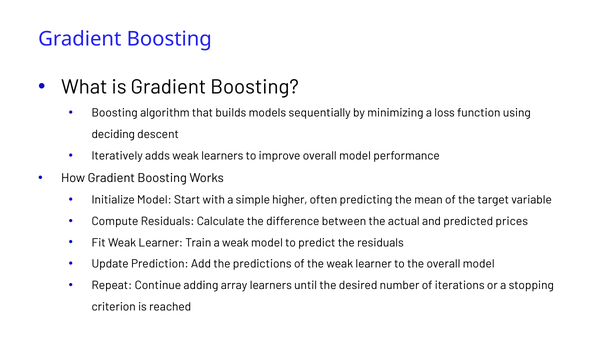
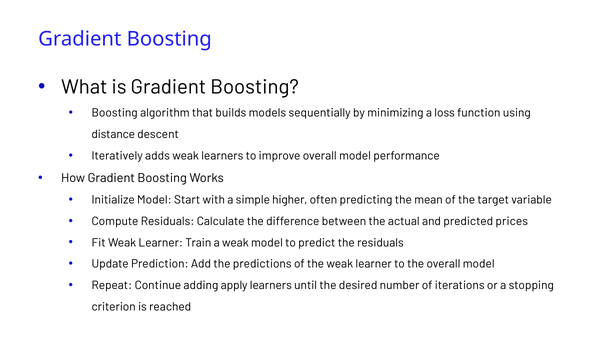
deciding: deciding -> distance (113, 134)
array: array -> apply (234, 285)
